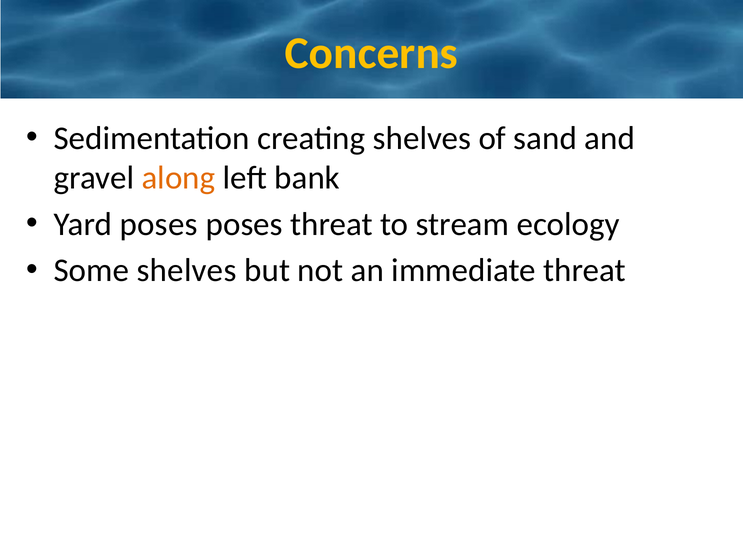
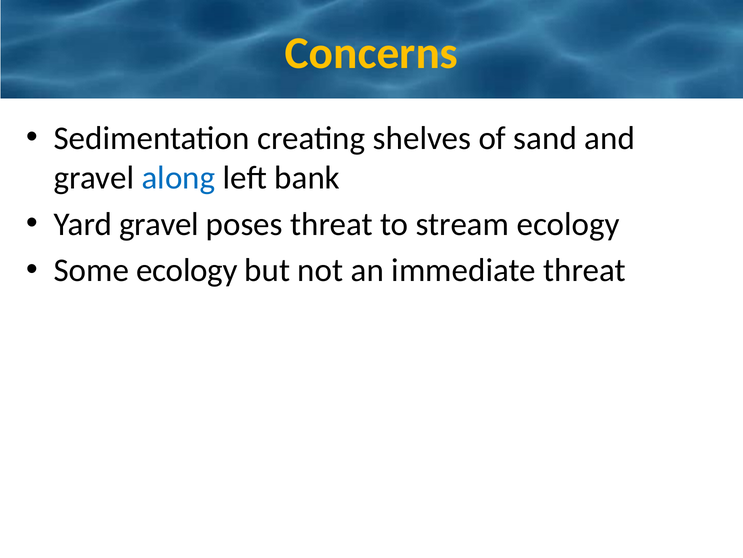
along colour: orange -> blue (178, 178)
Yard poses: poses -> gravel (159, 224)
Some shelves: shelves -> ecology (187, 270)
